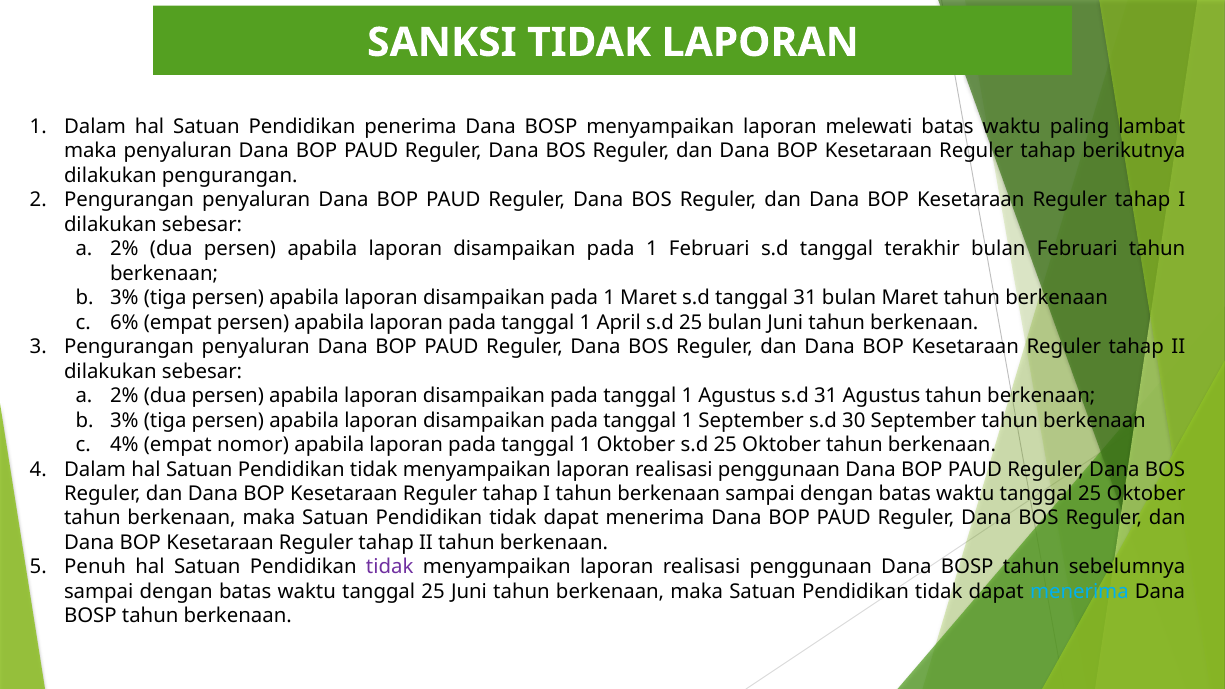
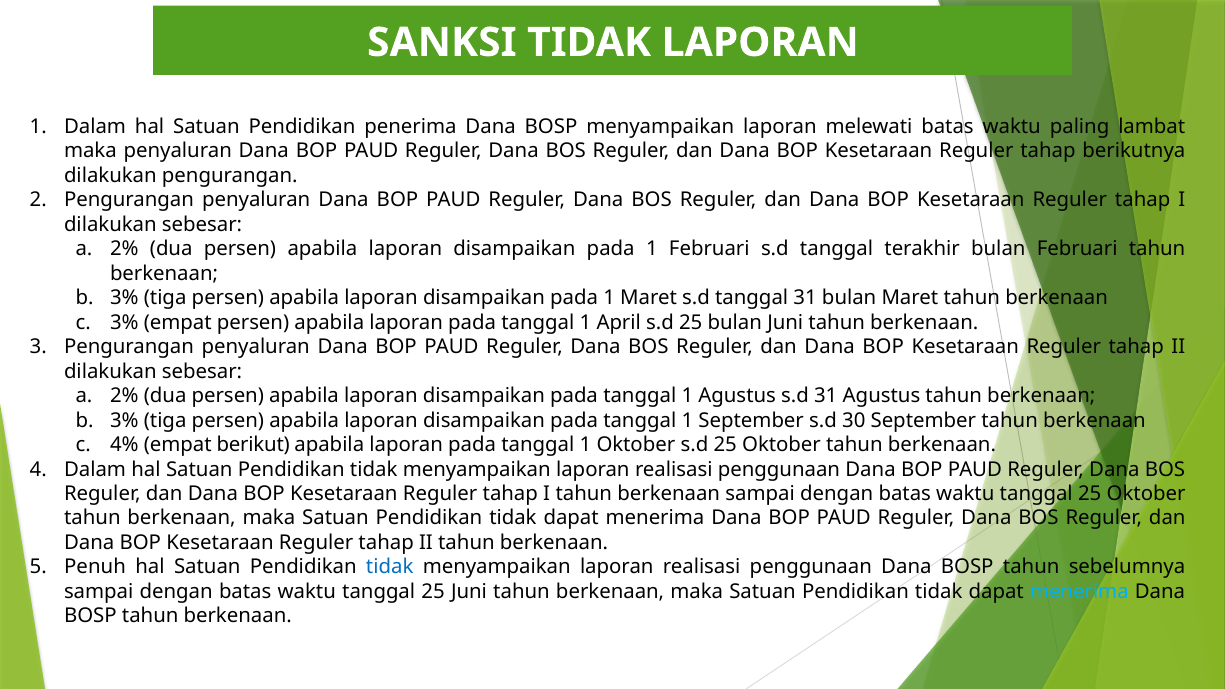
6%: 6% -> 3% (124, 322)
nomor: nomor -> berikut (253, 445)
tidak colour: purple -> blue (390, 567)
